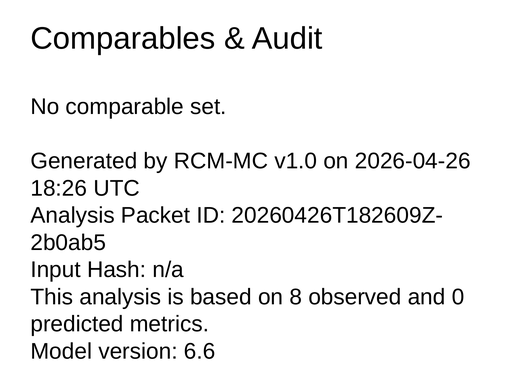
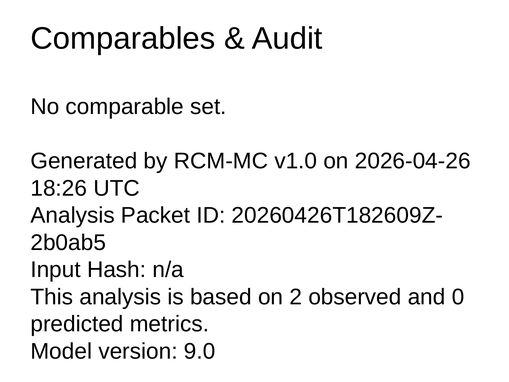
8: 8 -> 2 (296, 297)
6.6: 6.6 -> 9.0 (200, 351)
